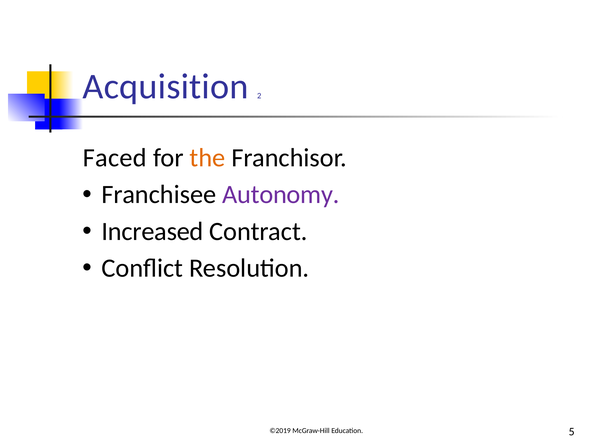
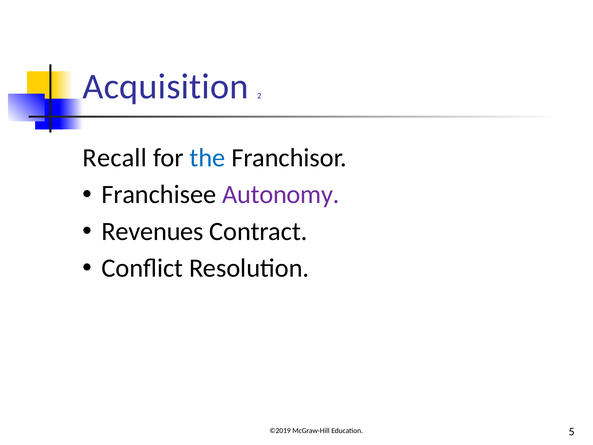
Faced: Faced -> Recall (115, 158)
the colour: orange -> blue (207, 158)
Increased: Increased -> Revenues (153, 231)
